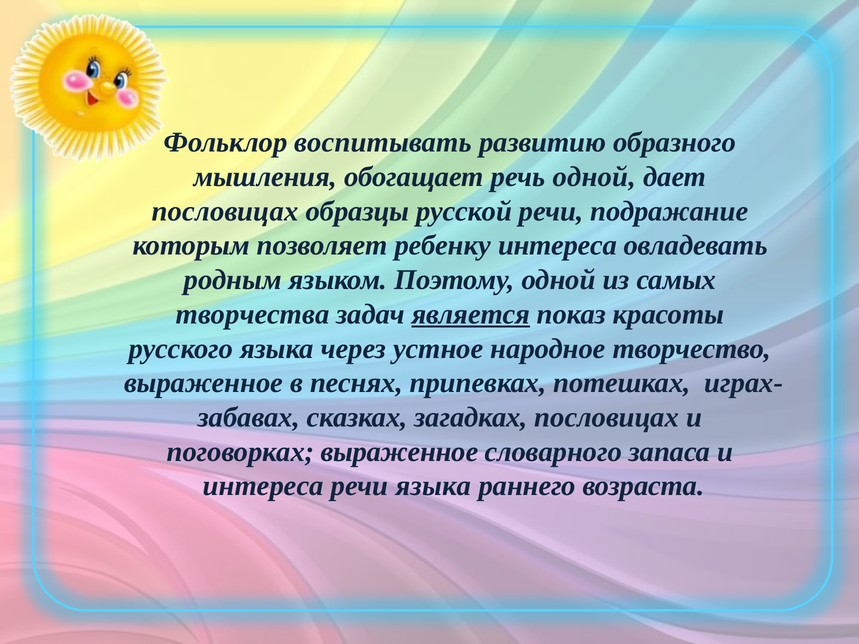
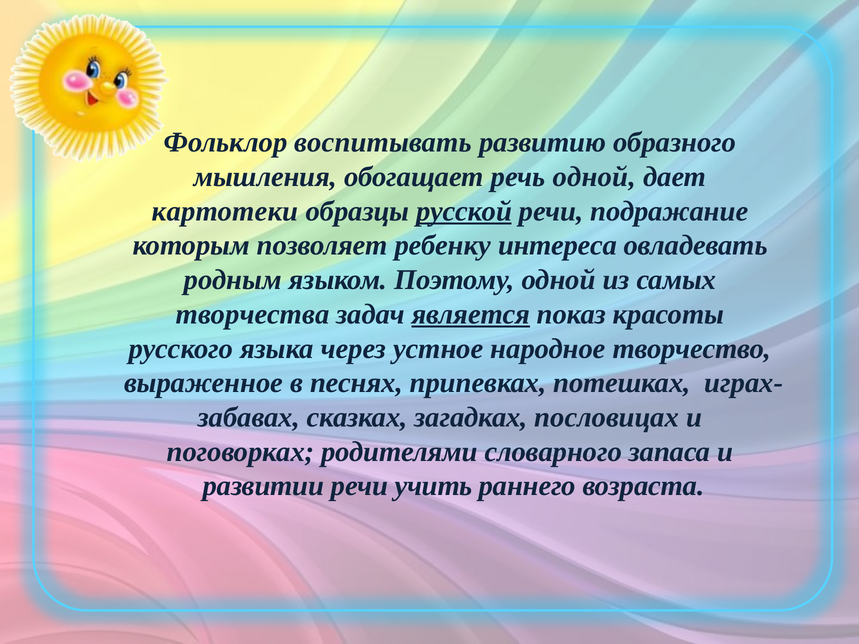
пословицах: пословицах -> картотеки (225, 211)
русской underline: none -> present (464, 211)
поговорках выраженное: выраженное -> родителями (399, 452)
интереса: интереса -> развитии (263, 486)
речи языка: языка -> учить (434, 486)
